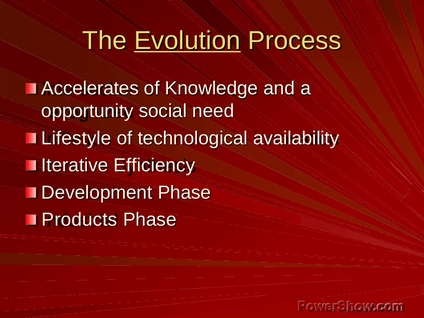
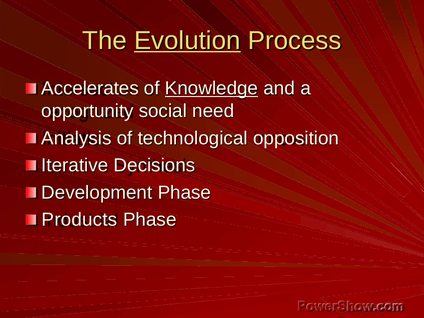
Knowledge underline: none -> present (212, 88)
Lifestyle: Lifestyle -> Analysis (76, 138)
availability: availability -> opposition (296, 138)
Efficiency: Efficiency -> Decisions (154, 165)
